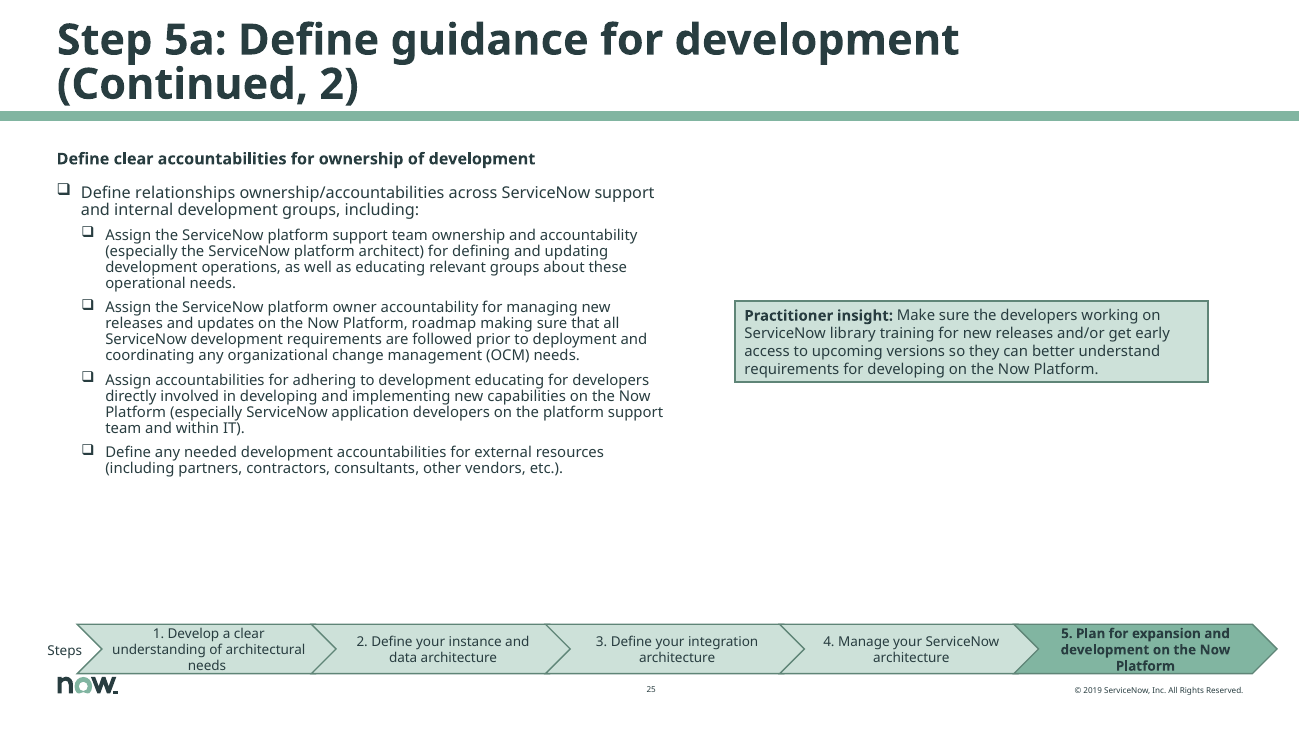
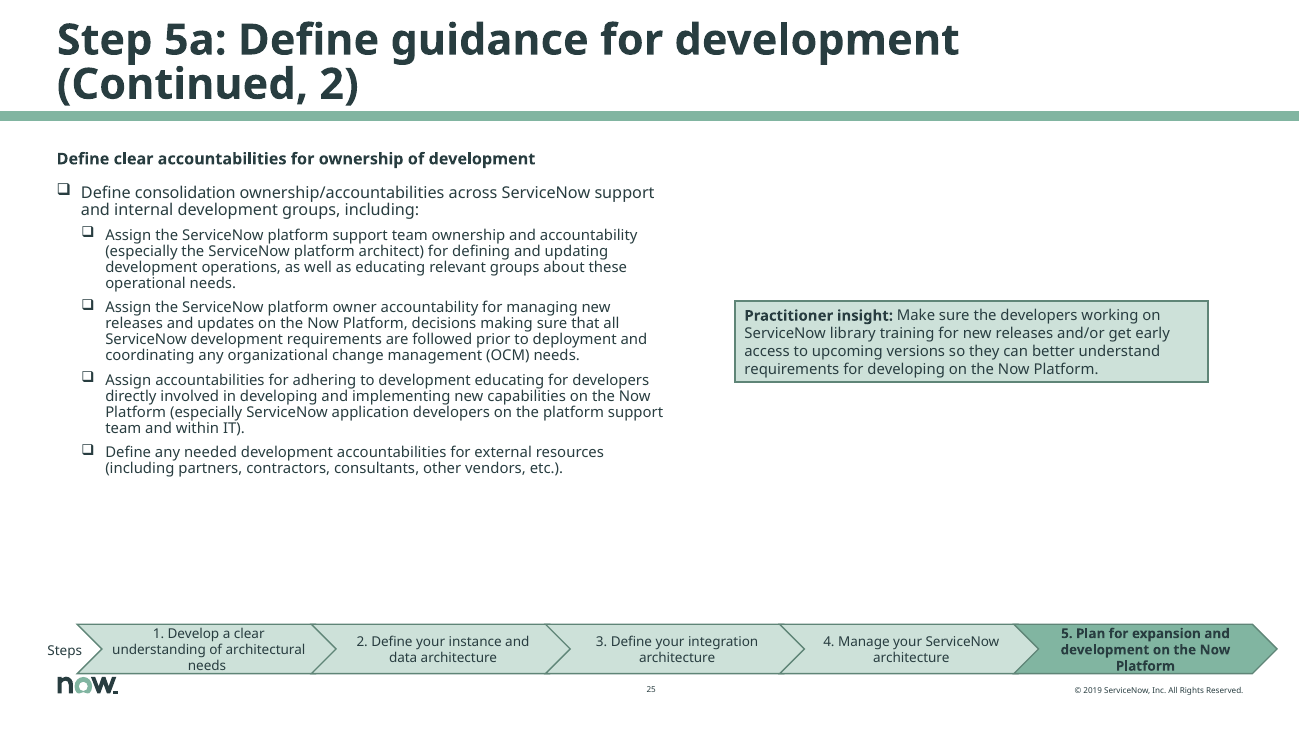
relationships: relationships -> consolidation (185, 193)
roadmap: roadmap -> decisions (444, 324)
